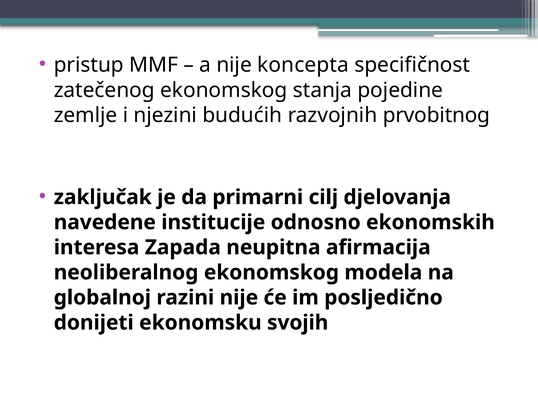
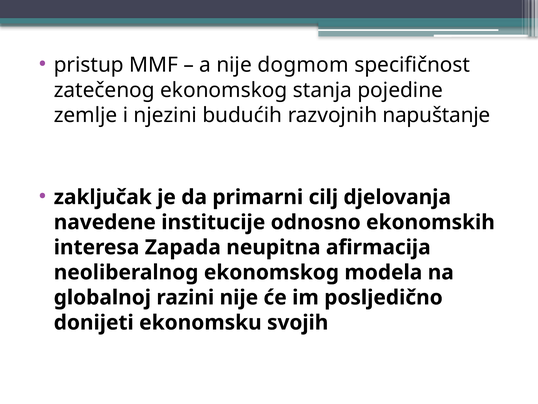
koncepta: koncepta -> dogmom (303, 65)
prvobitnog: prvobitnog -> napuštanje (436, 115)
